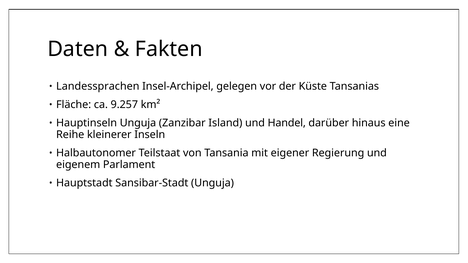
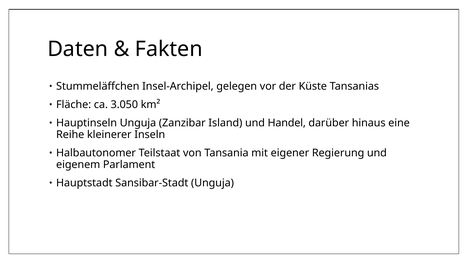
Landessprachen: Landessprachen -> Stummeläffchen (98, 86)
9.257: 9.257 -> 3.050 (124, 105)
